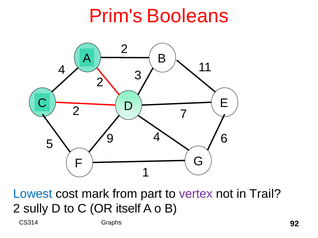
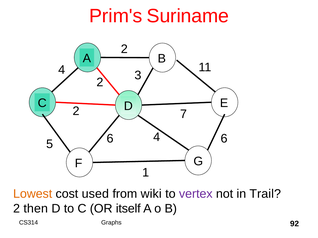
Booleans: Booleans -> Suriname (188, 16)
5 9: 9 -> 6 (110, 139)
Lowest colour: blue -> orange (33, 194)
mark: mark -> used (95, 194)
part: part -> wiki (151, 194)
sully: sully -> then (36, 209)
